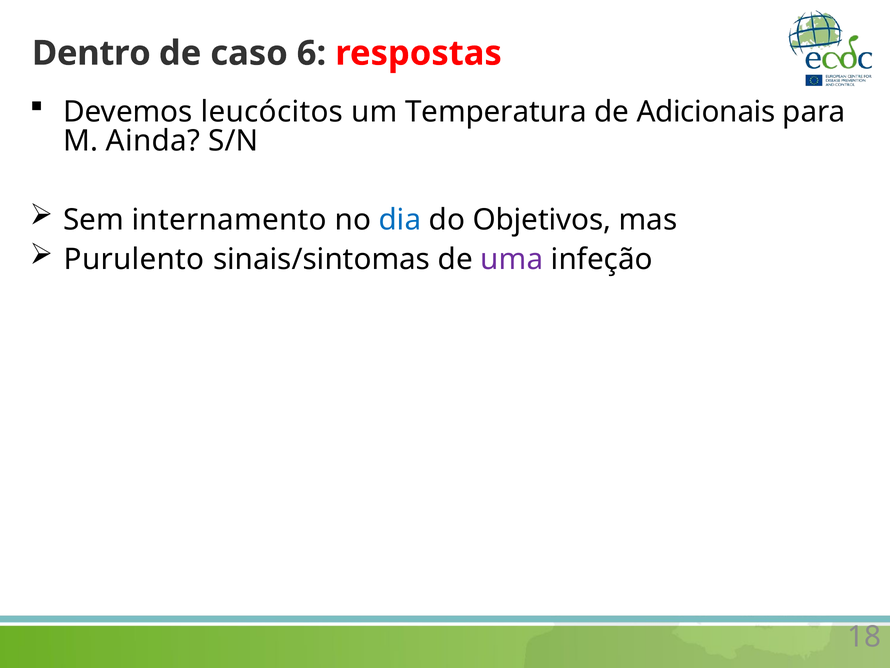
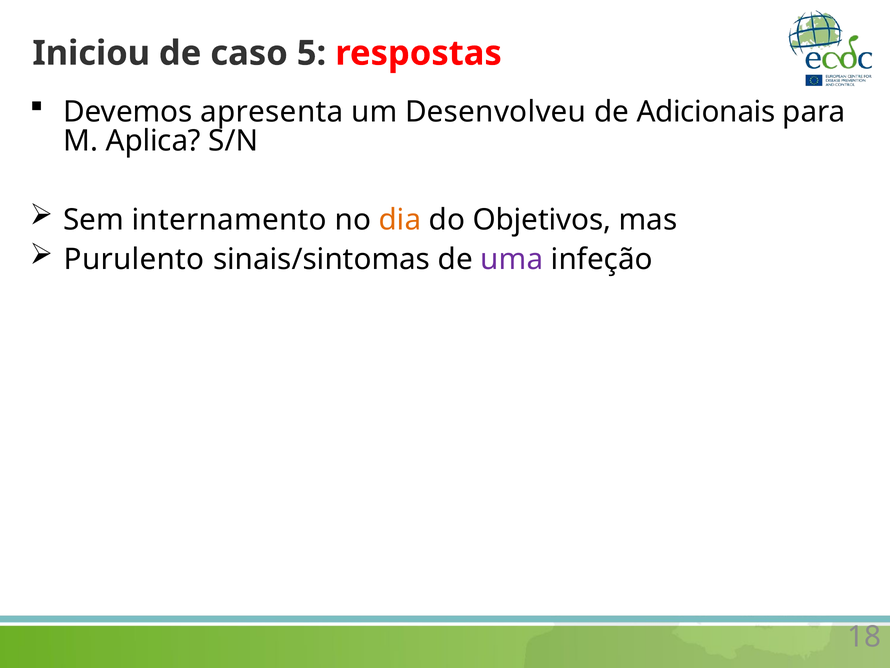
Dentro: Dentro -> Iniciou (91, 53)
6: 6 -> 5 (311, 53)
leucócitos: leucócitos -> apresenta (272, 112)
Temperatura: Temperatura -> Desenvolveu (496, 112)
Ainda: Ainda -> Aplica (153, 141)
dia colour: blue -> orange (400, 220)
